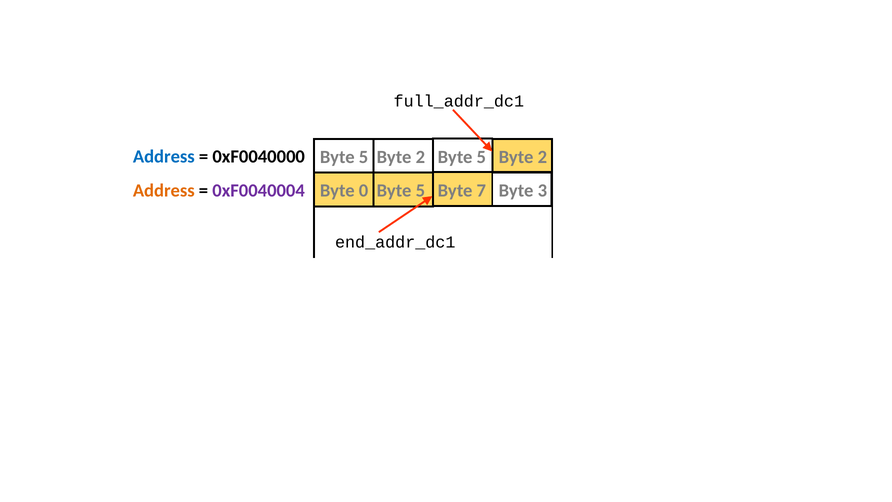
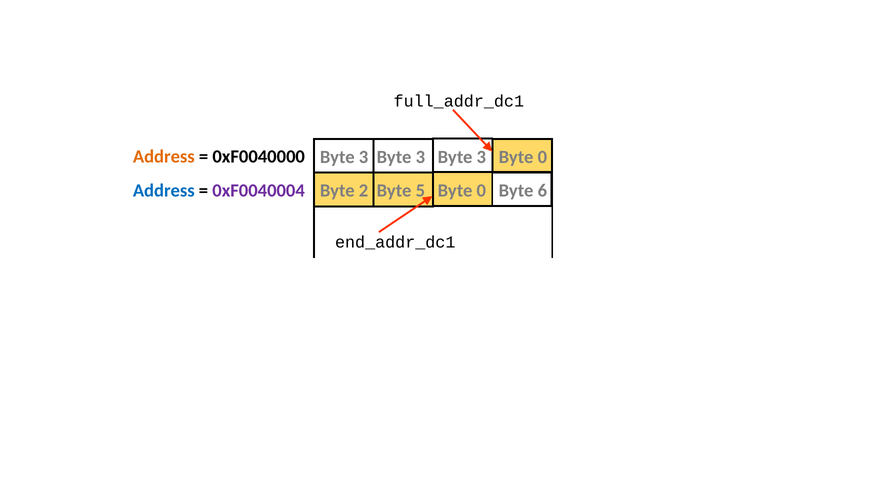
Address colour: blue -> orange (164, 157)
5: 5 -> 3 (364, 157)
2: 2 -> 3 (420, 157)
5: 5 -> 3 (481, 157)
2: 2 -> 0 (542, 157)
Address colour: orange -> blue (164, 190)
0: 0 -> 2 (364, 191)
7: 7 -> 0 (481, 191)
3: 3 -> 6 (542, 191)
